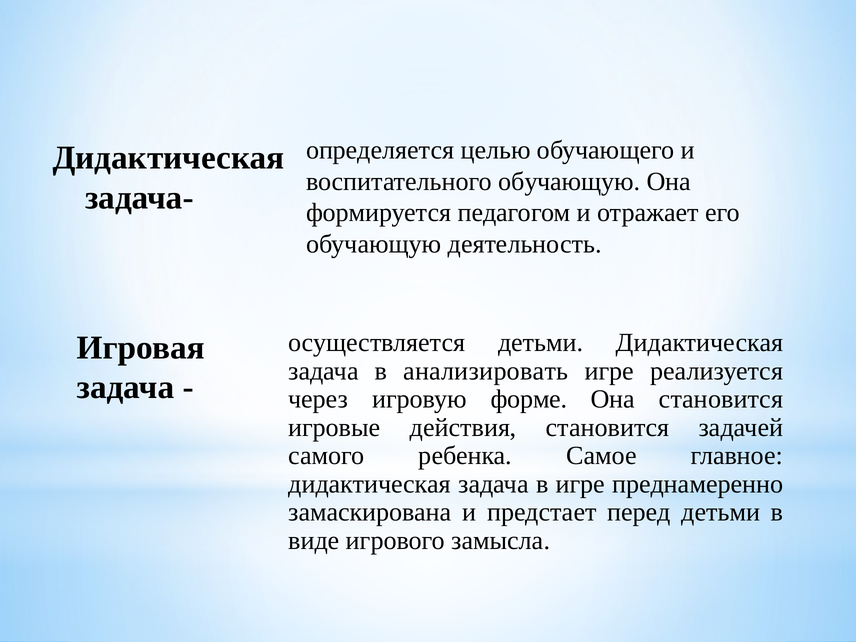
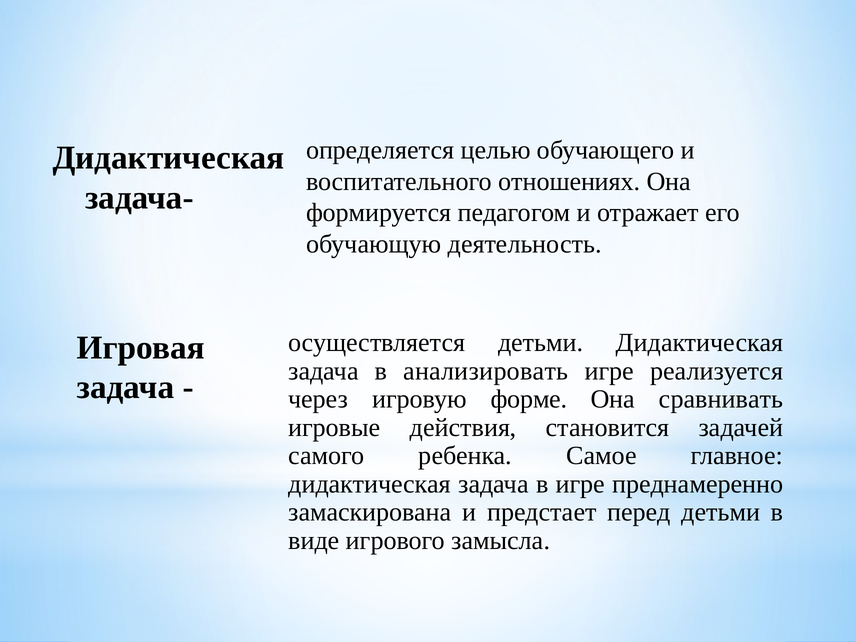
воспитательного обучающую: обучающую -> отношениях (569, 181)
Она становится: становится -> сравнивать (721, 399)
